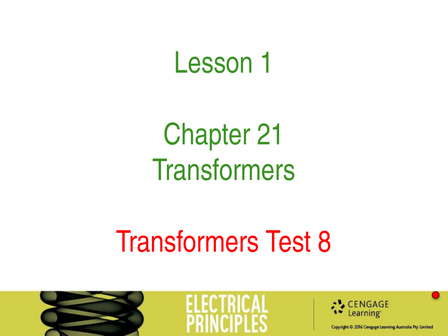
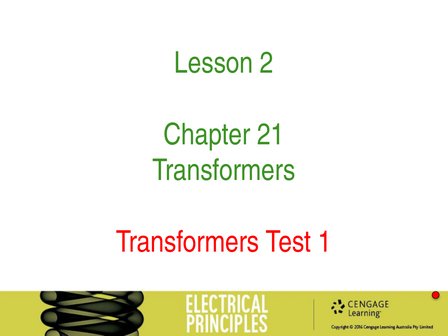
1: 1 -> 2 (267, 63)
8: 8 -> 1 (325, 242)
